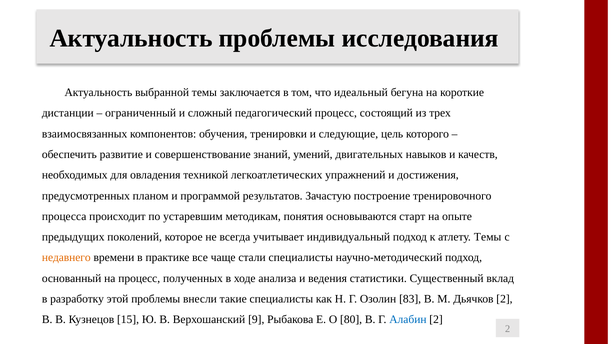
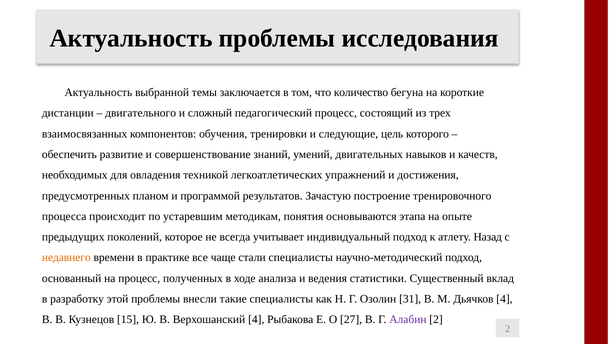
идеальный: идеальный -> количество (361, 93)
ограниченный: ограниченный -> двигательного (141, 113)
старт: старт -> этапа (412, 217)
атлету Темы: Темы -> Назад (488, 237)
83: 83 -> 31 (410, 299)
Дьячков 2: 2 -> 4 (504, 299)
Верхошанский 9: 9 -> 4 (256, 320)
80: 80 -> 27 (351, 320)
Алабин colour: blue -> purple (408, 320)
